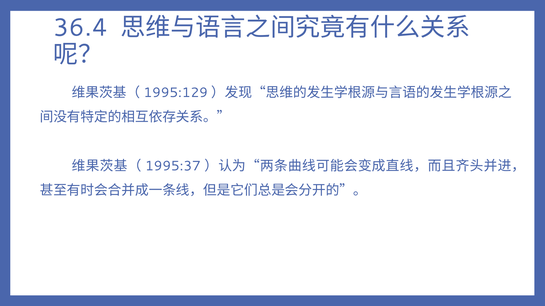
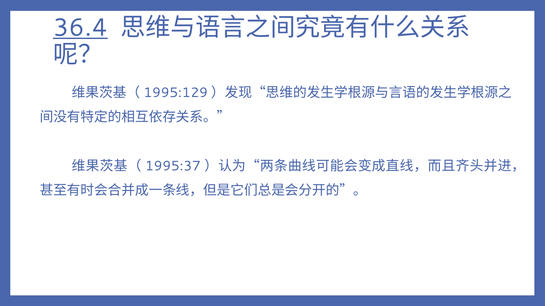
36.4 underline: none -> present (80, 28)
